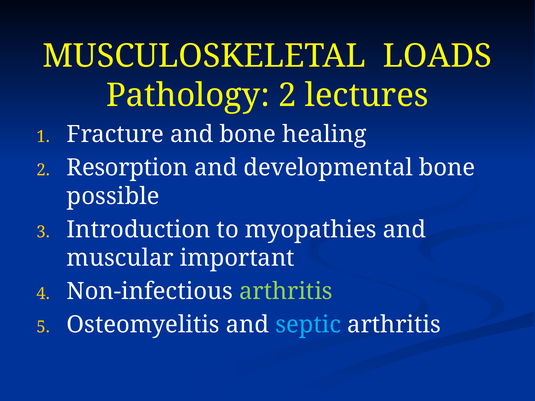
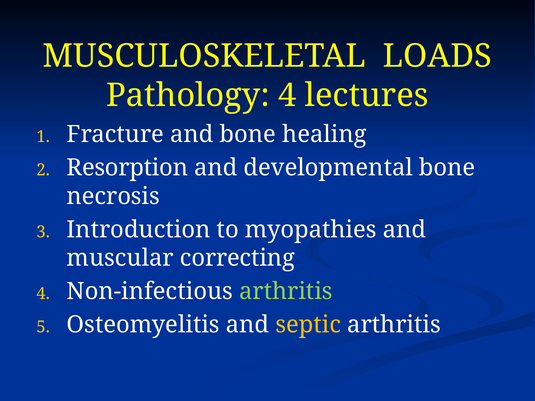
Pathology 2: 2 -> 4 (287, 95)
possible: possible -> necrosis (113, 196)
important: important -> correcting (237, 258)
septic colour: light blue -> yellow (308, 325)
